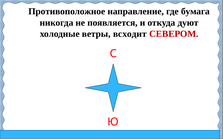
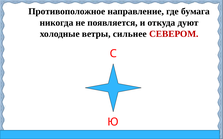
всходит: всходит -> сильнее (130, 34)
